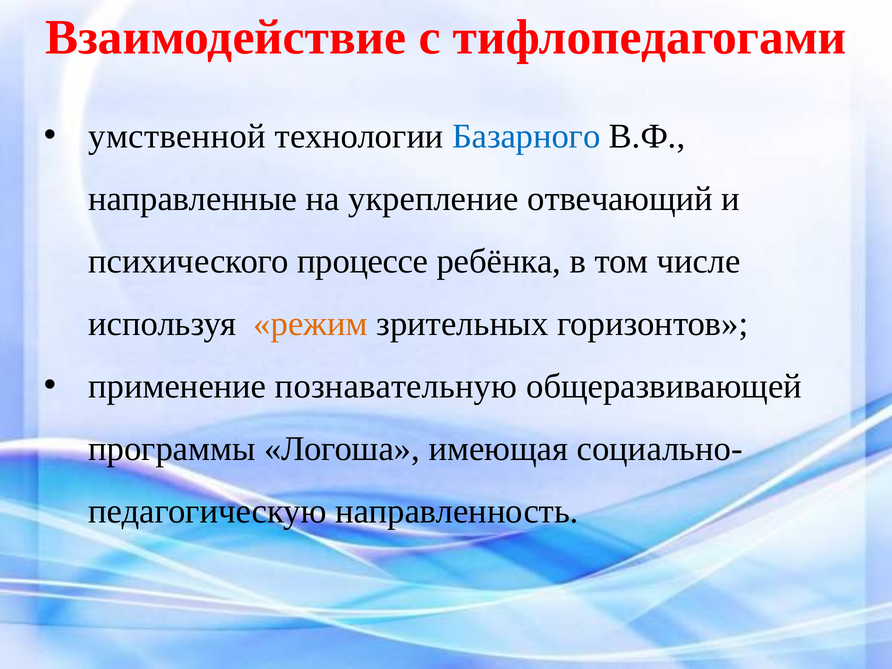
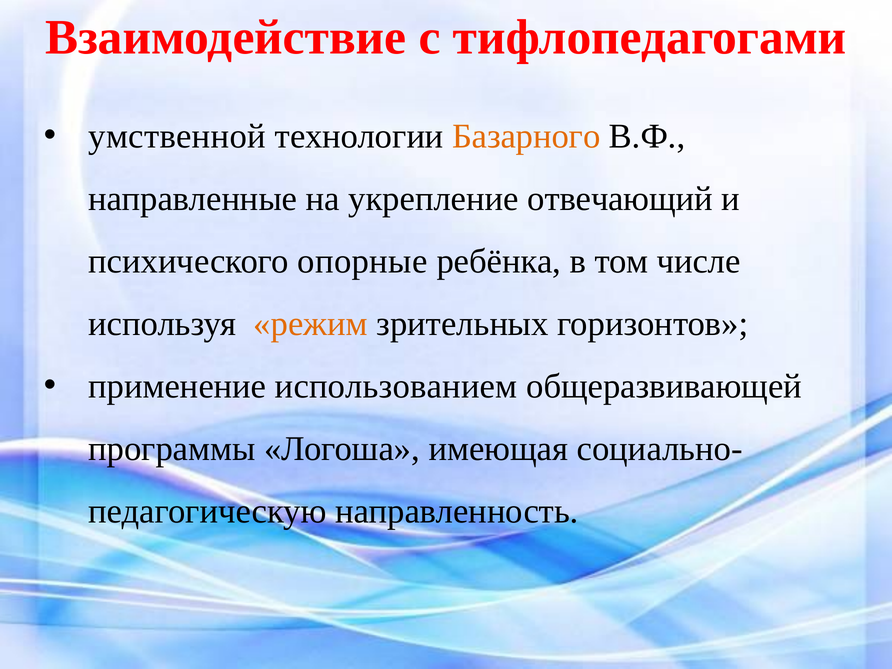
Базарного colour: blue -> orange (526, 136)
процессе: процессе -> опорные (362, 261)
познавательную: познавательную -> использованием (396, 386)
